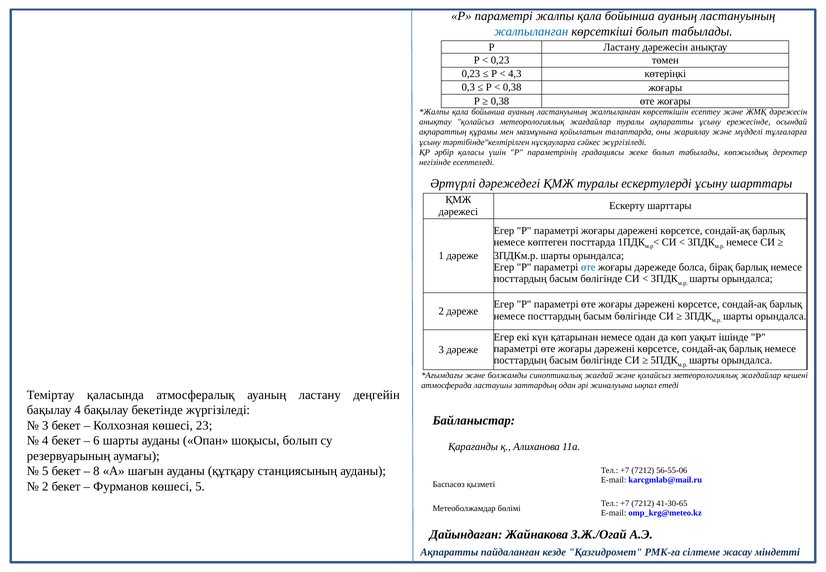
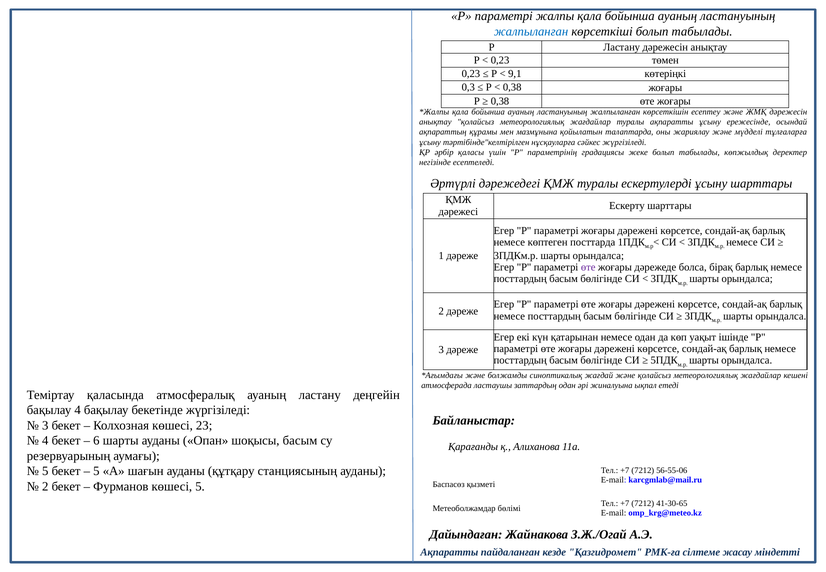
4,3: 4,3 -> 9,1 (515, 74)
өте colour: blue -> purple (588, 267)
шоқысы болып: болып -> басым (300, 440)
8: 8 -> 5 (96, 471)
